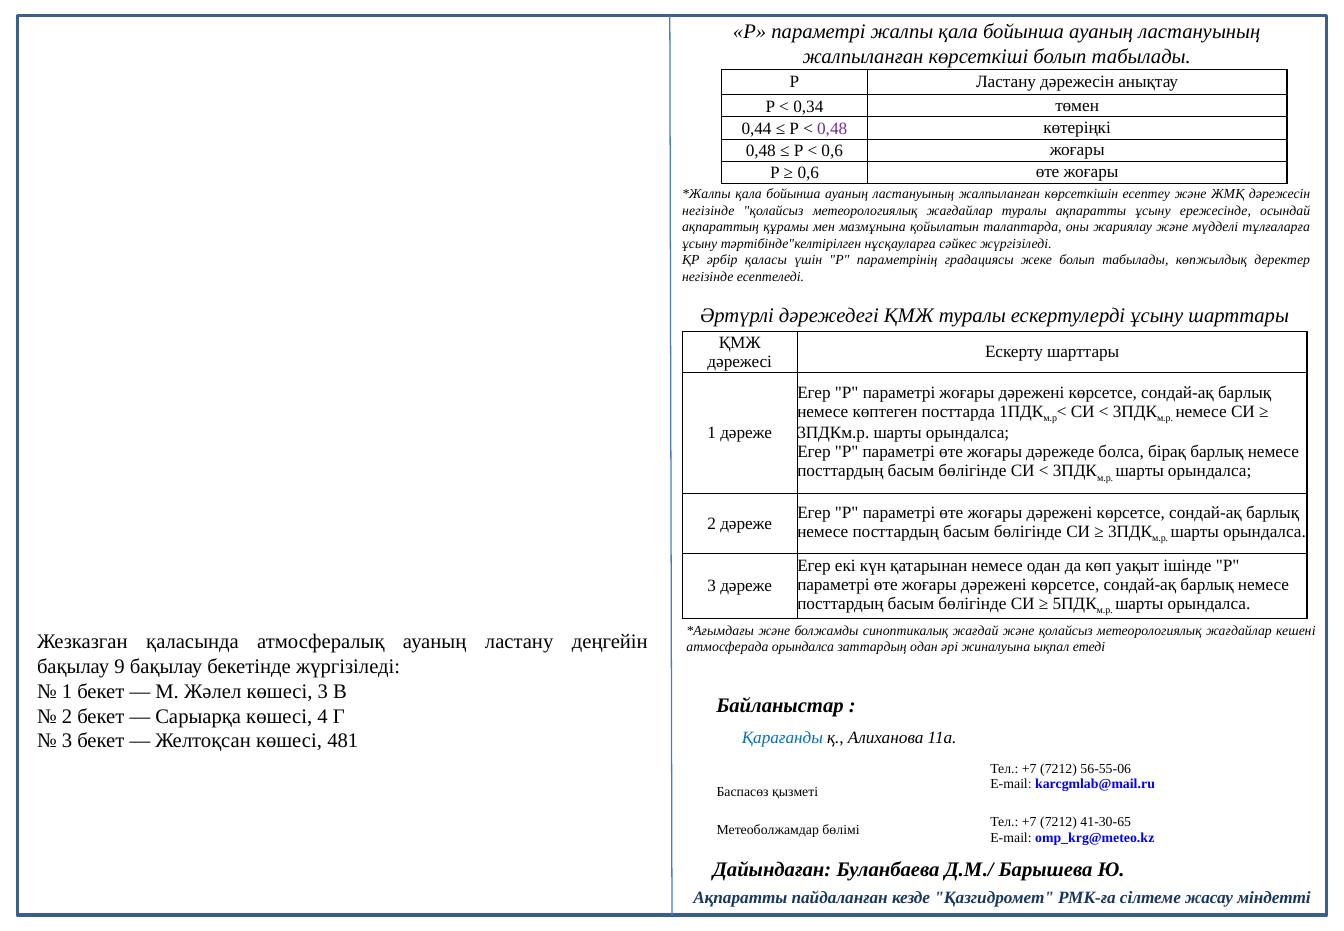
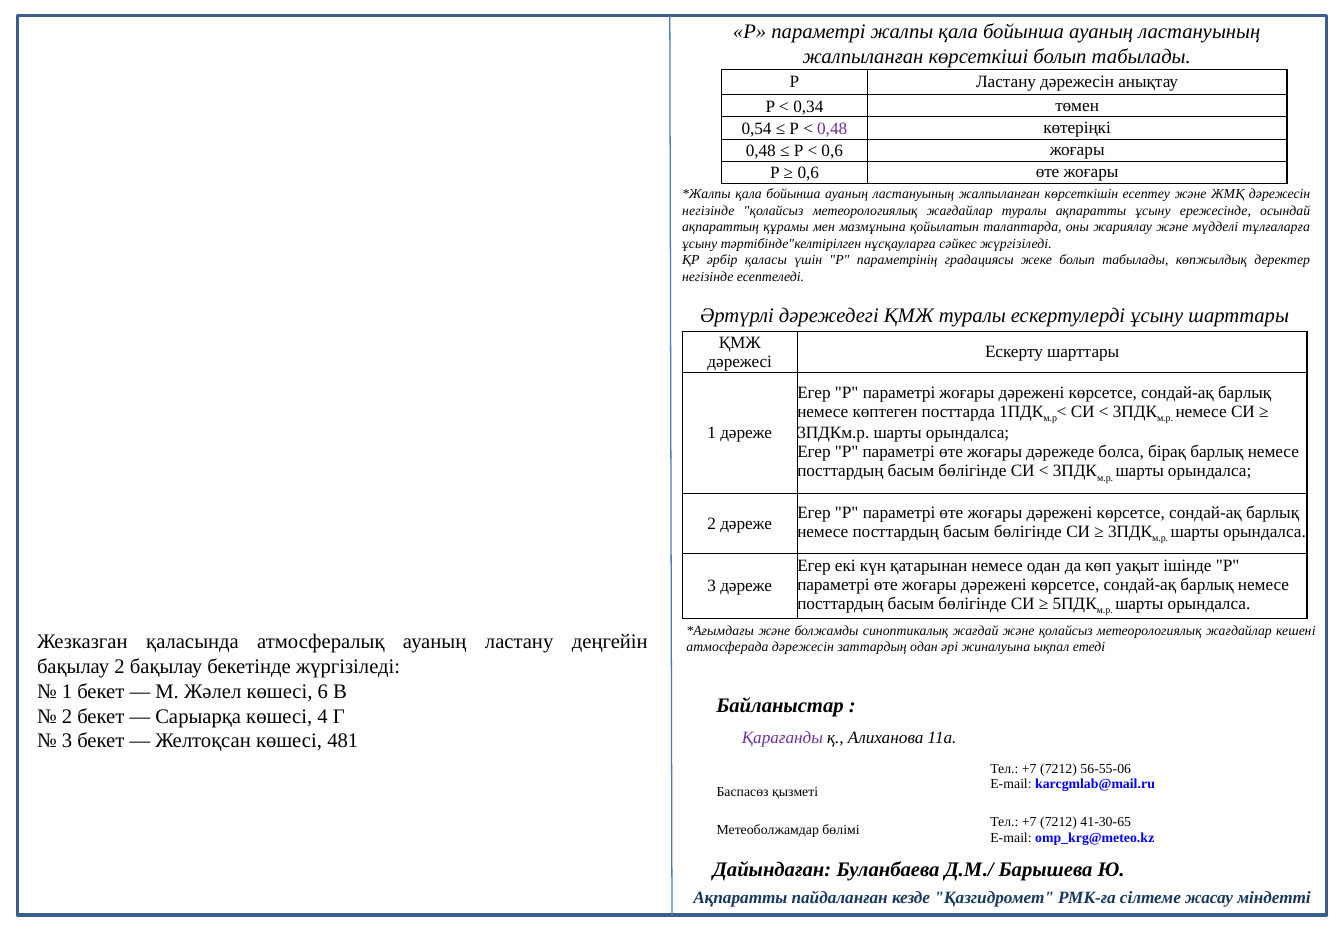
0,44: 0,44 -> 0,54 (757, 129)
атмосферада орындалса: орындалса -> дәрежесін (803, 647)
бақылау 9: 9 -> 2 (120, 666)
көшесі 3: 3 -> 6 (323, 691)
Қарағанды colour: blue -> purple (782, 738)
